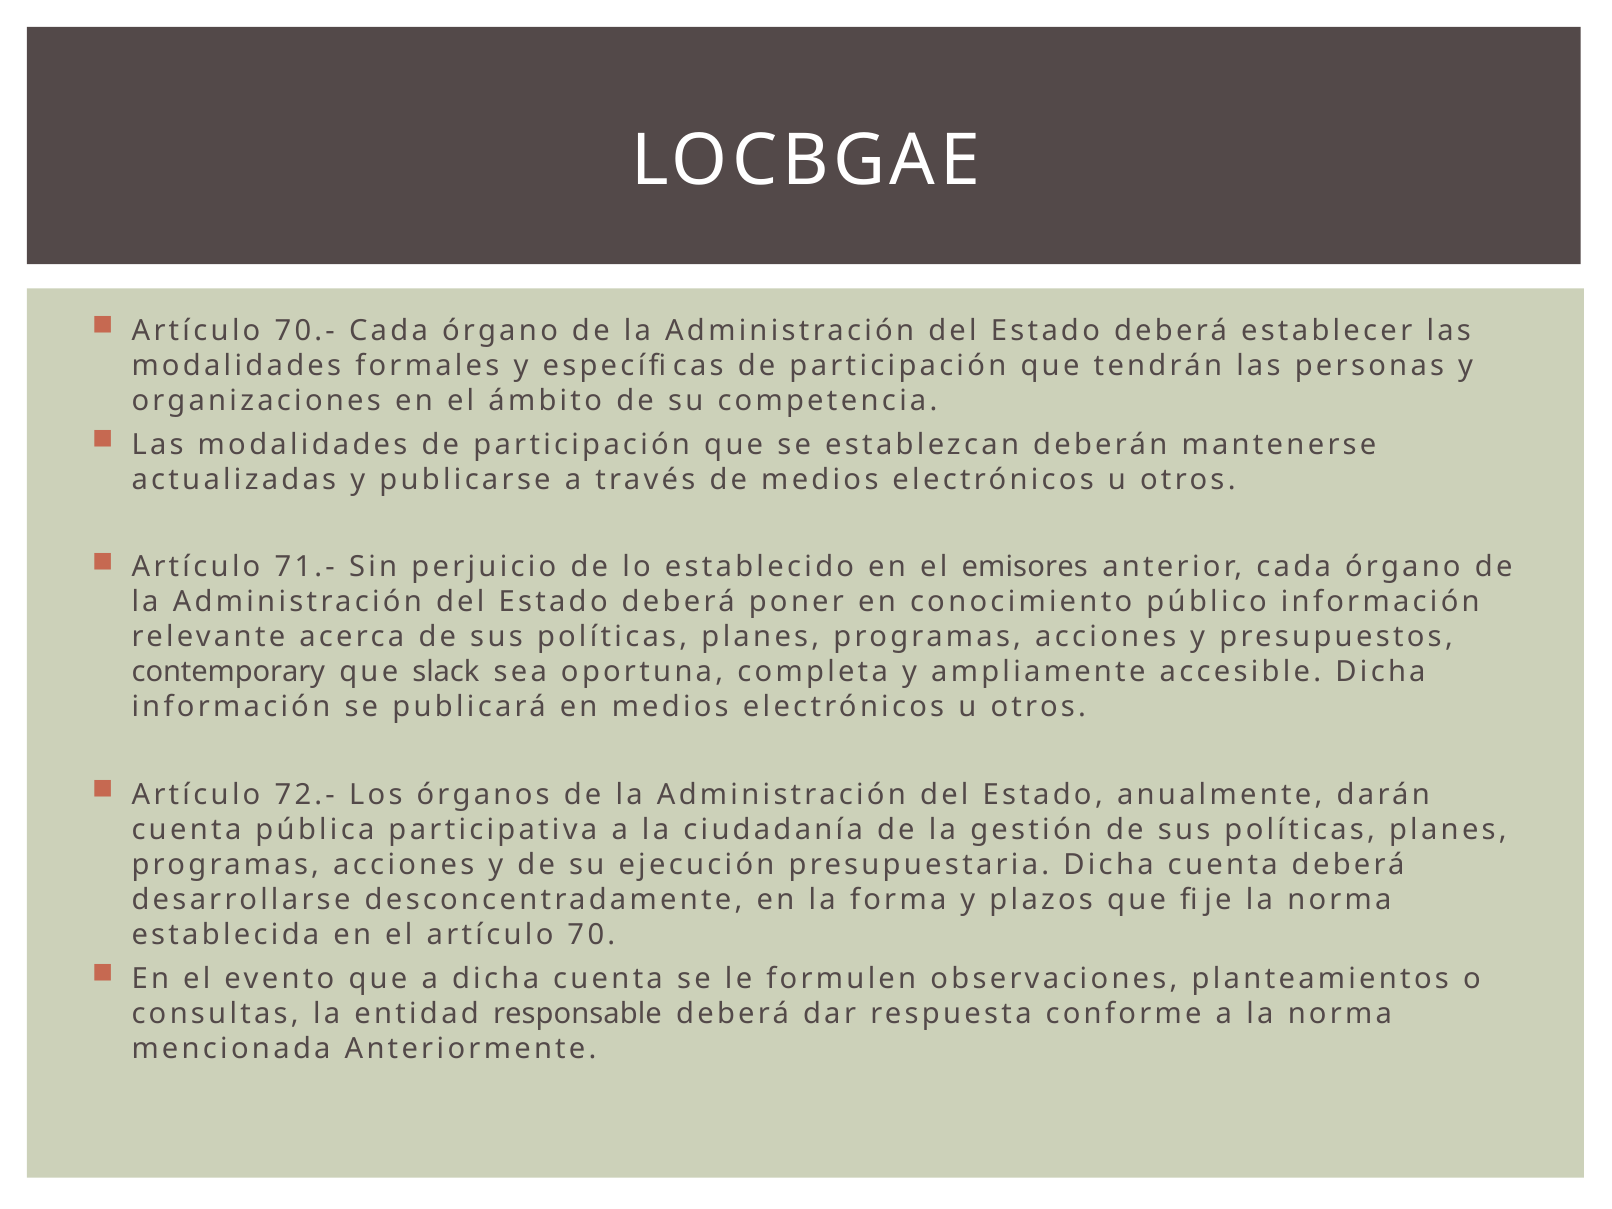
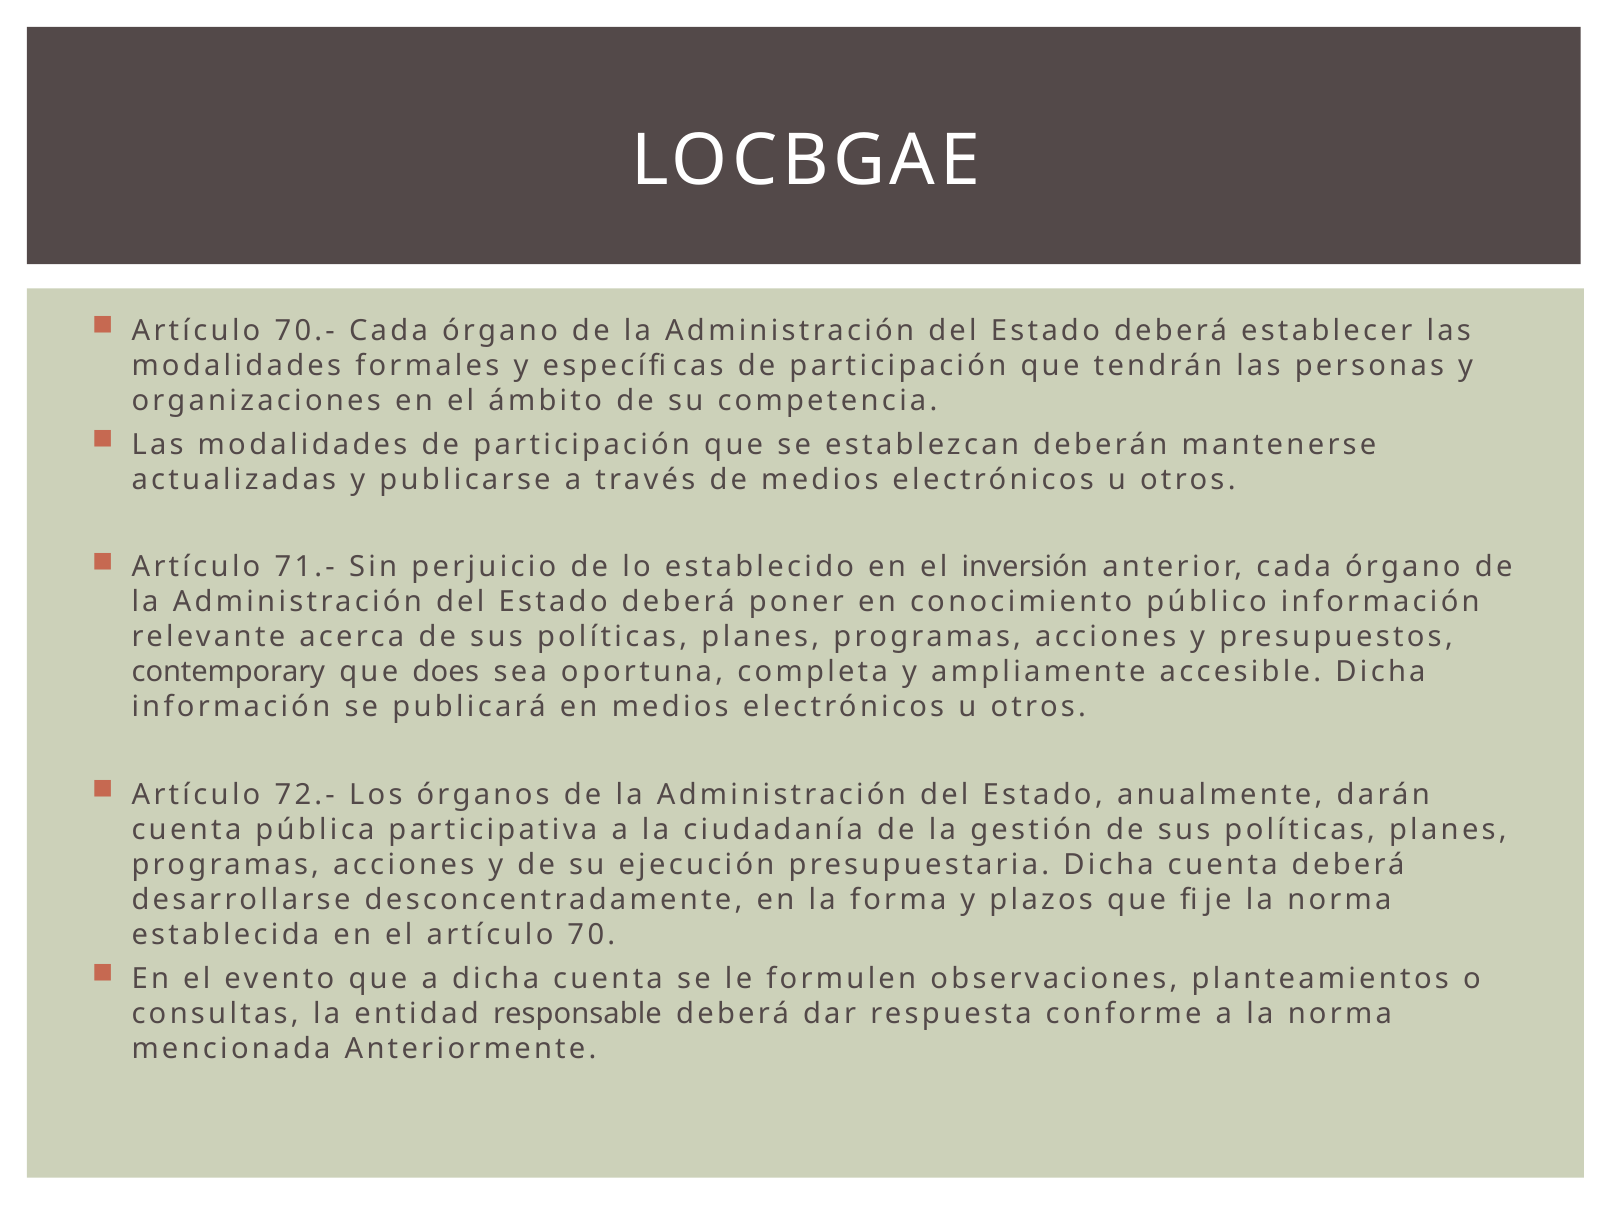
emisores: emisores -> inversión (1025, 567)
slack: slack -> does (446, 672)
